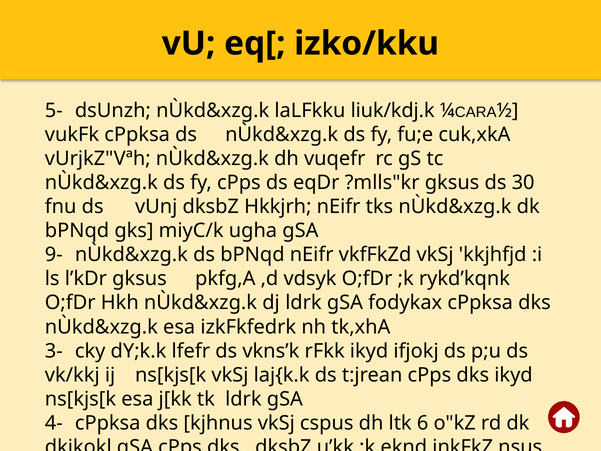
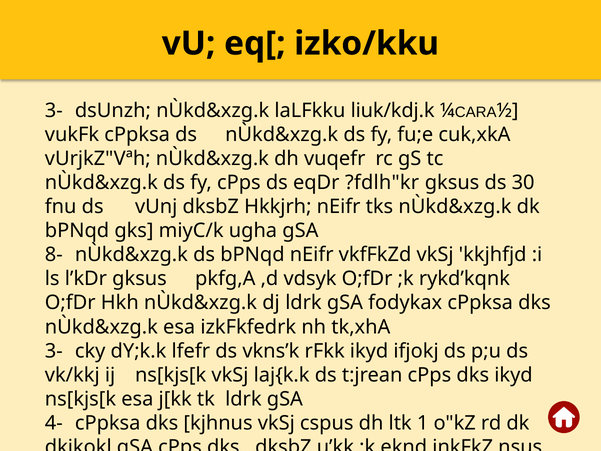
5-: 5- -> 3- (54, 110)
?mlls"kr: ?mlls"kr -> ?fdlh"kr (382, 182)
9-: 9- -> 8- (54, 255)
6: 6 -> 1 (423, 423)
